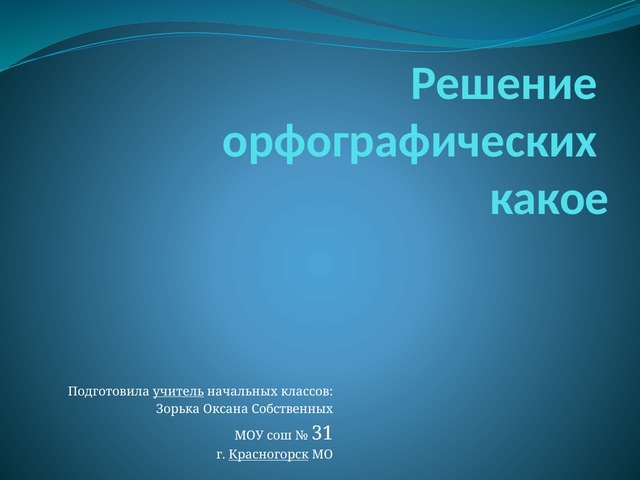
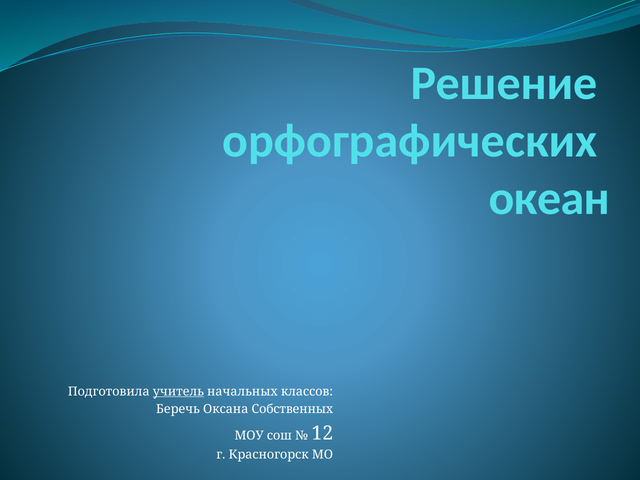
какое: какое -> океан (549, 199)
Зорька: Зорька -> Беречь (178, 409)
31: 31 -> 12 (322, 433)
Красногорск underline: present -> none (269, 455)
